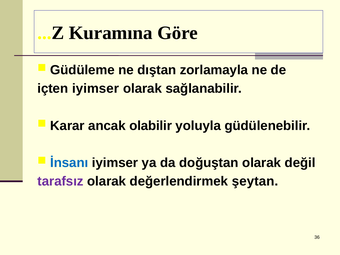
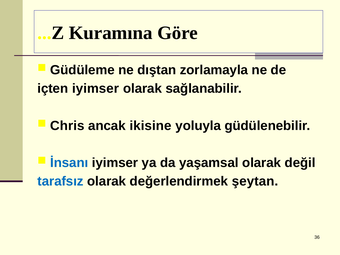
Karar: Karar -> Chris (67, 126)
olabilir: olabilir -> ikisine (151, 126)
doğuştan: doğuştan -> yaşamsal (209, 163)
tarafsız colour: purple -> blue (60, 181)
